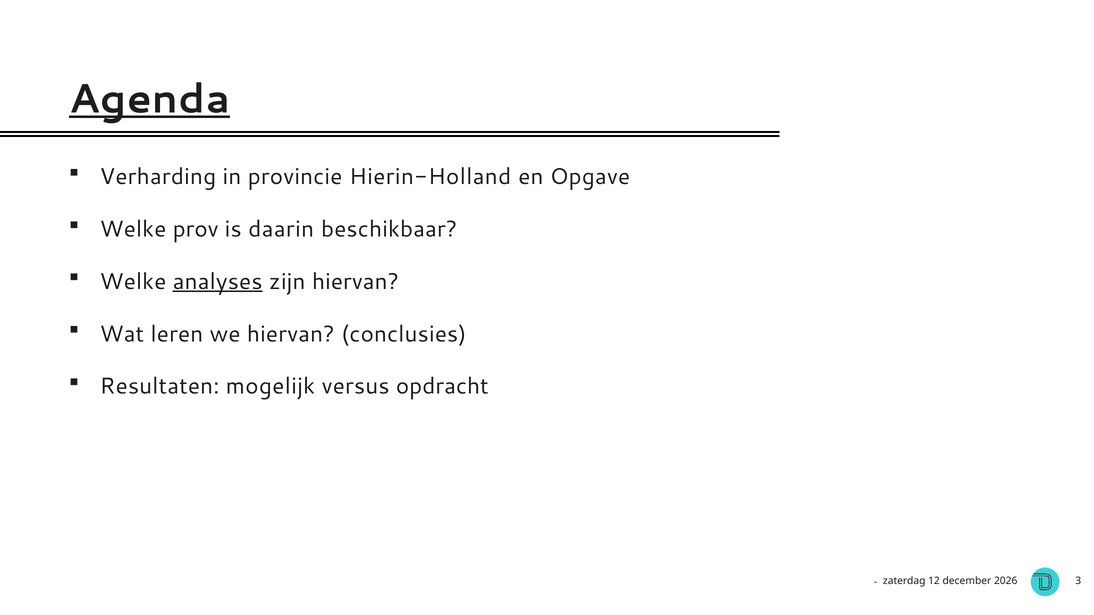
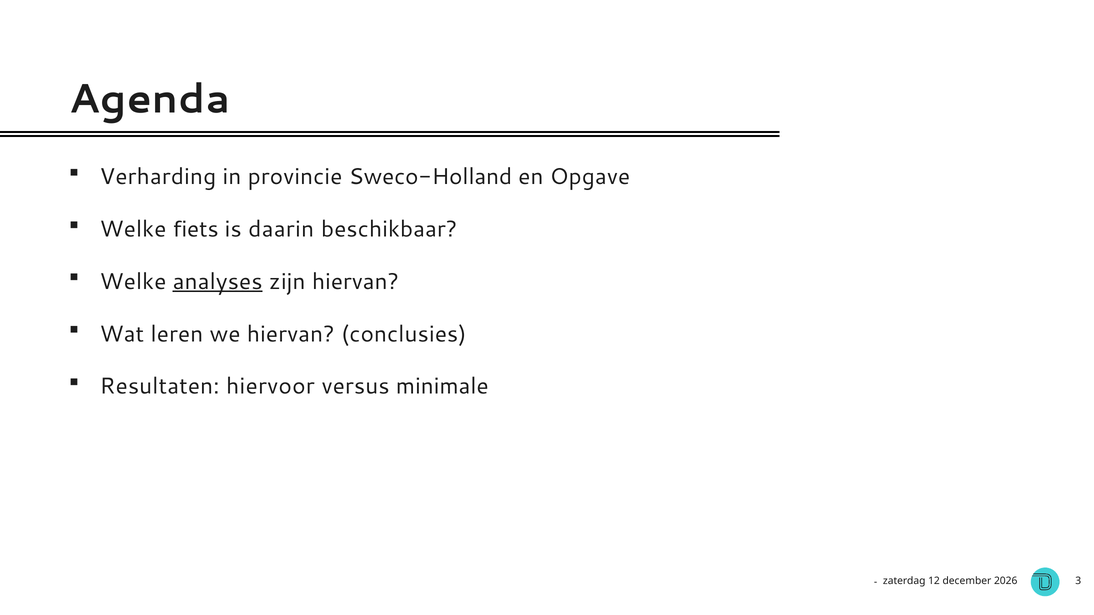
Agenda underline: present -> none (150, 99)
Hierin-Holland: Hierin-Holland -> Sweco-Holland (430, 177)
prov: prov -> fiets (196, 229)
mogelijk: mogelijk -> hiervoor (270, 387)
opdracht: opdracht -> minimale (442, 387)
